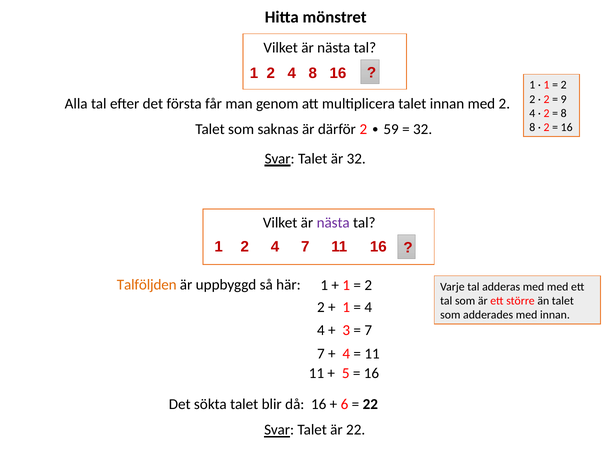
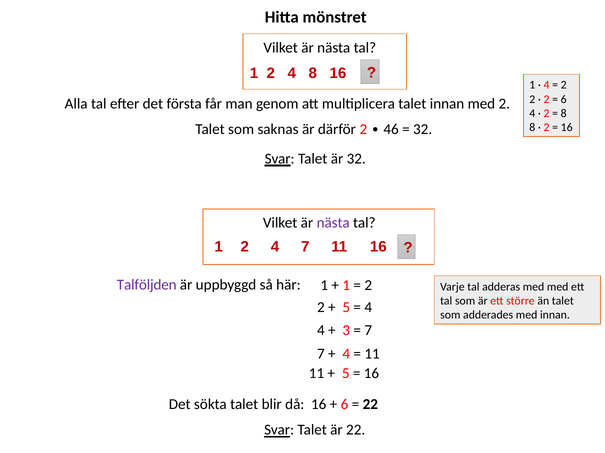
1: 1 -> 4 (547, 85)
9: 9 -> 6 (564, 99)
59: 59 -> 46 (391, 129)
Talföljden colour: orange -> purple (147, 285)
1: 1 -> 5 (346, 308)
